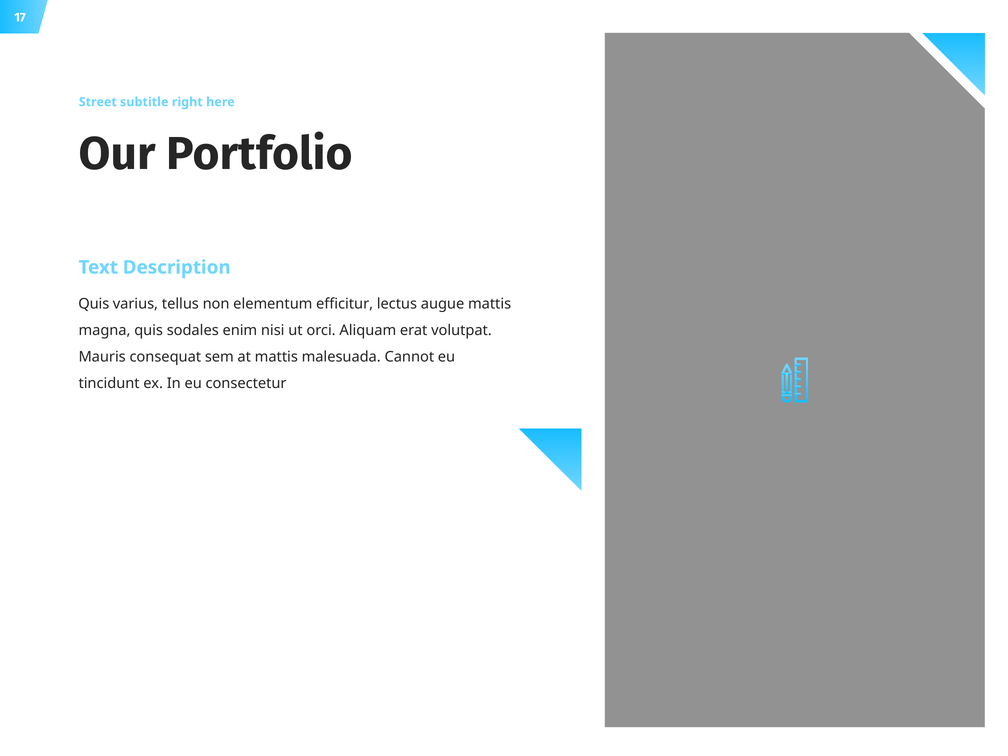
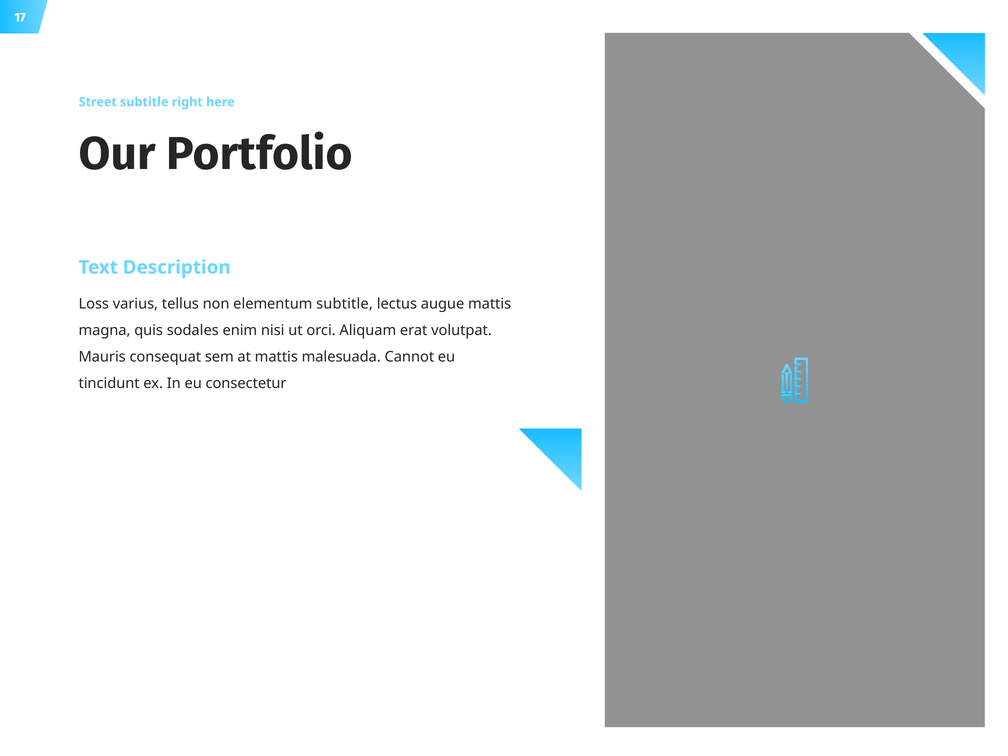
Quis: Quis -> Loss (94, 304)
elementum efficitur: efficitur -> subtitle (345, 304)
